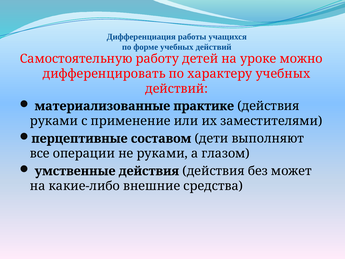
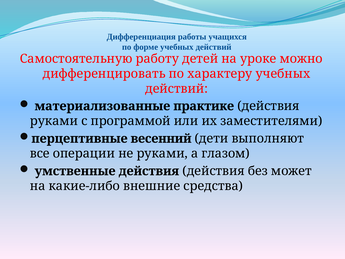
применение: применение -> программой (131, 121)
составом: составом -> весенний (161, 138)
